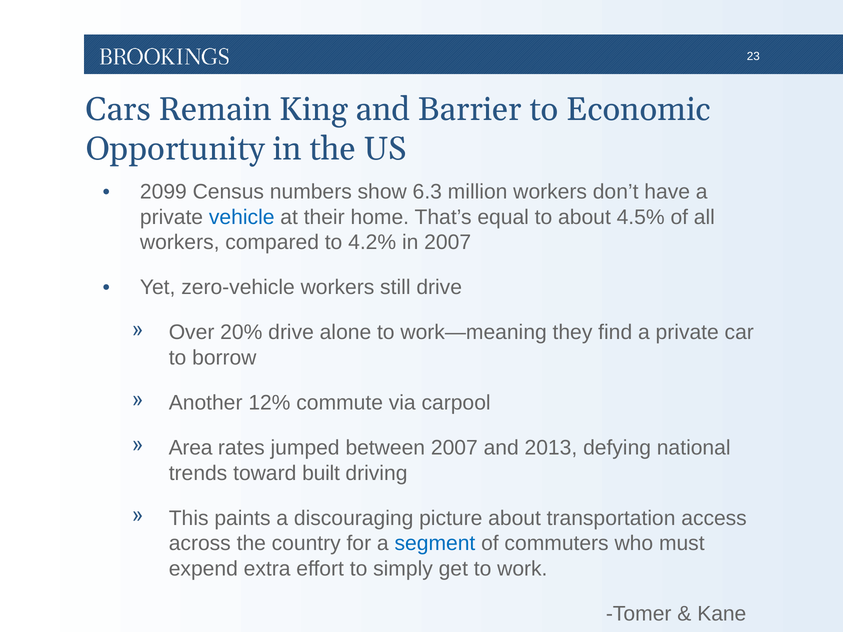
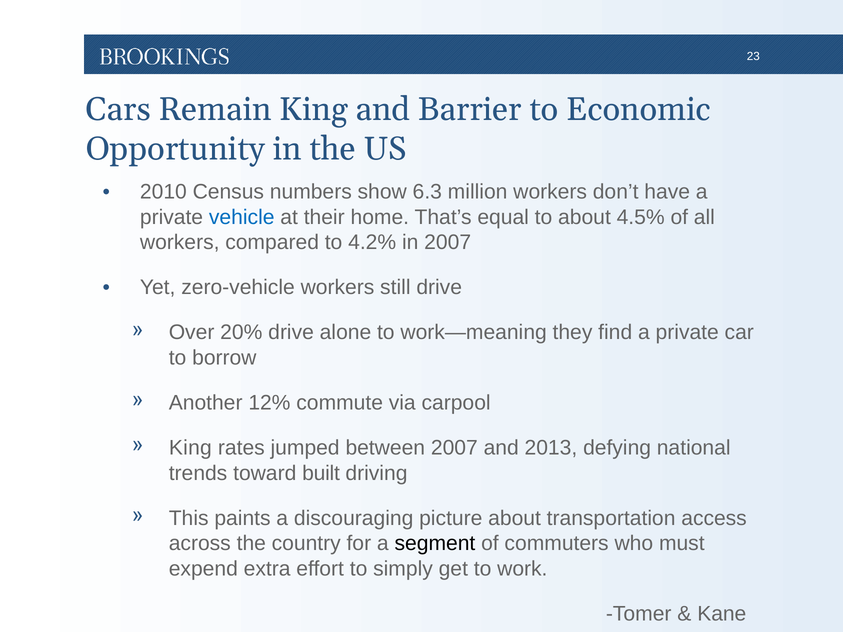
2099: 2099 -> 2010 (163, 192)
Area: Area -> King (190, 448)
segment colour: blue -> black (435, 544)
